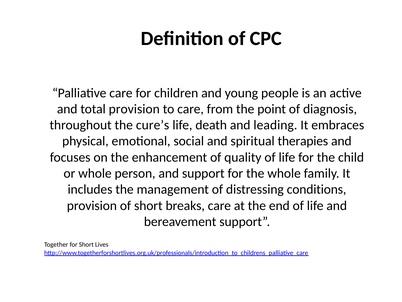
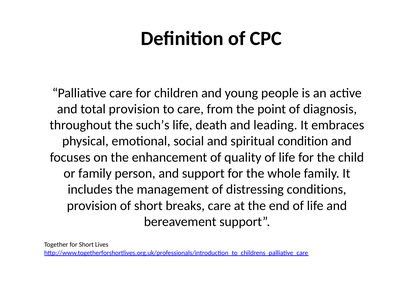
cure’s: cure’s -> such’s (153, 125)
therapies: therapies -> condition (303, 141)
or whole: whole -> family (95, 173)
